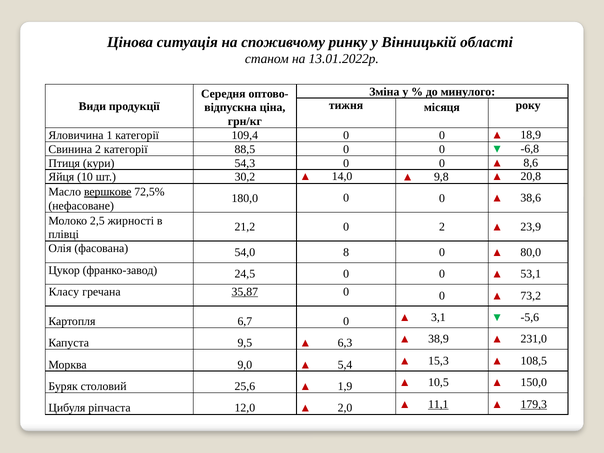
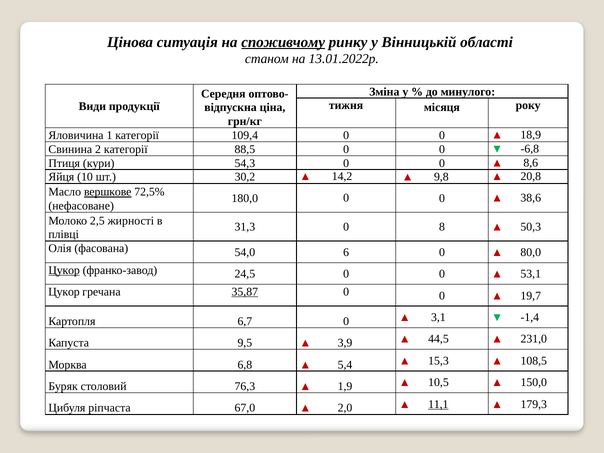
споживчому underline: none -> present (283, 42)
14,0: 14,0 -> 14,2 (342, 177)
21,2: 21,2 -> 31,3 (245, 227)
0 2: 2 -> 8 (442, 227)
23,9: 23,9 -> 50,3 (531, 227)
8: 8 -> 6 (346, 252)
Цукор underline: none -> present (64, 270)
Класу: Класу -> Цукор (64, 292)
73,2: 73,2 -> 19,7 (531, 296)
-5,6: -5,6 -> -1,4 (530, 317)
6,3: 6,3 -> 3,9 (345, 343)
38,9: 38,9 -> 44,5 (438, 339)
9,0: 9,0 -> 6,8 (245, 365)
25,6: 25,6 -> 76,3 (245, 386)
12,0: 12,0 -> 67,0 (245, 408)
179,3 underline: present -> none (534, 404)
